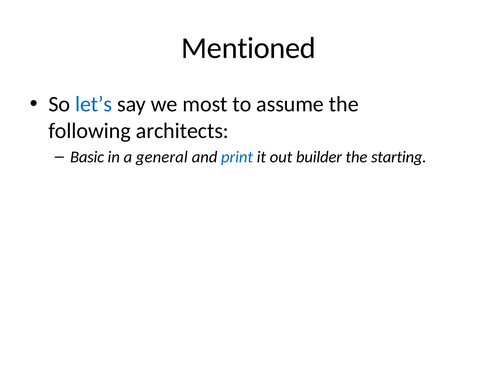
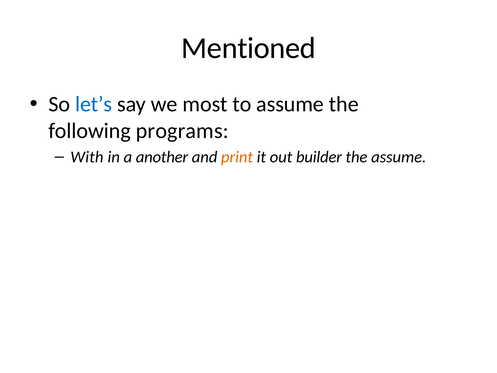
architects: architects -> programs (182, 131)
Basic: Basic -> With (87, 157)
general: general -> another (162, 157)
print colour: blue -> orange (237, 157)
the starting: starting -> assume (399, 157)
